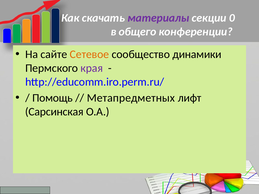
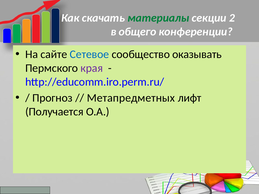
материалы colour: purple -> green (158, 18)
0: 0 -> 2 (232, 18)
Сетевое colour: orange -> blue (89, 54)
динамики: динамики -> оказывать (197, 54)
Помощь: Помощь -> Прогноз (52, 98)
Сарсинская: Сарсинская -> Получается (54, 112)
